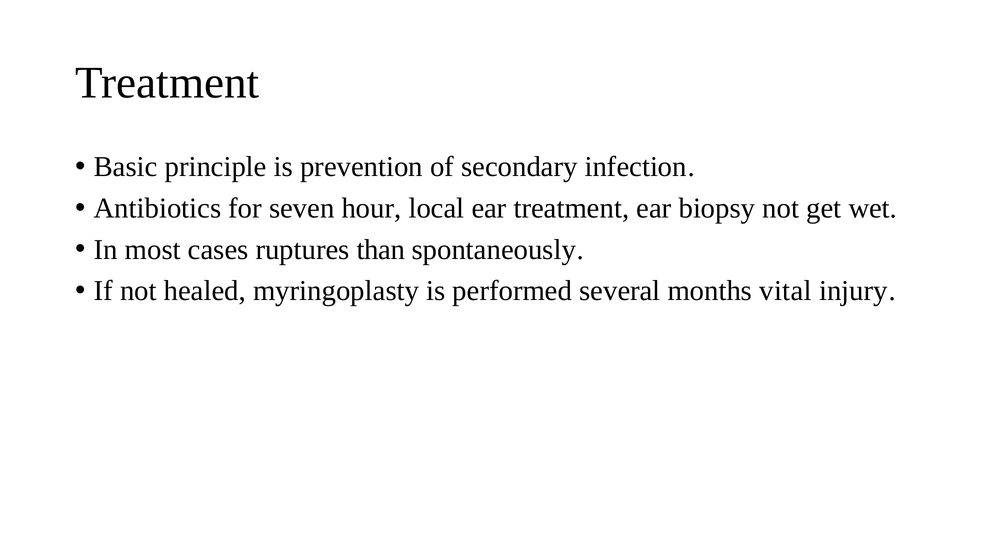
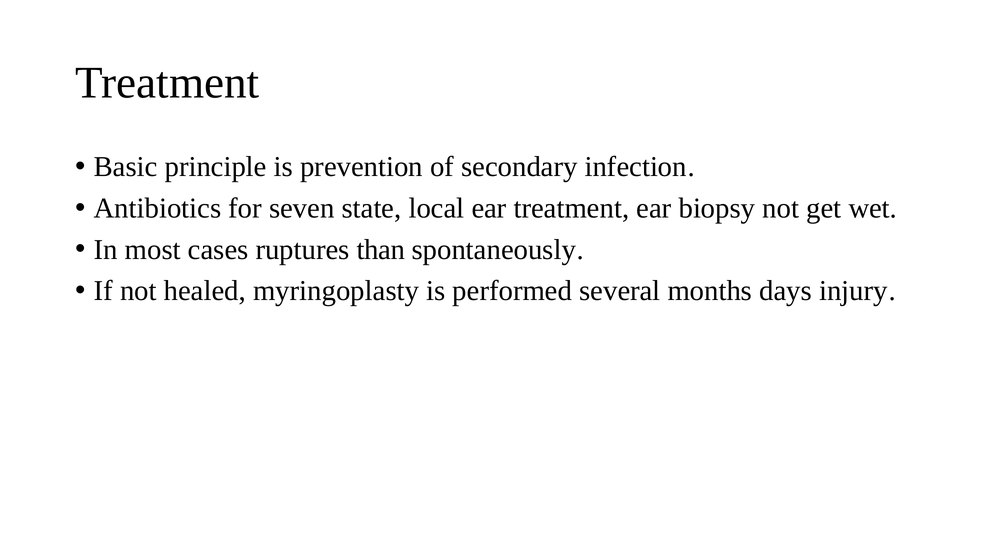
hour: hour -> state (372, 208)
vital: vital -> days (786, 291)
